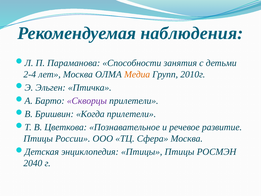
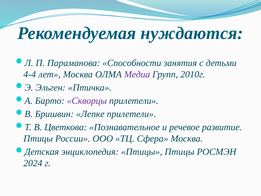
наблюдения: наблюдения -> нуждаются (192, 33)
2-4: 2-4 -> 4-4 (30, 74)
Медиа colour: orange -> purple (137, 74)
Когда: Когда -> Лепке (90, 114)
2040: 2040 -> 2024 (33, 163)
